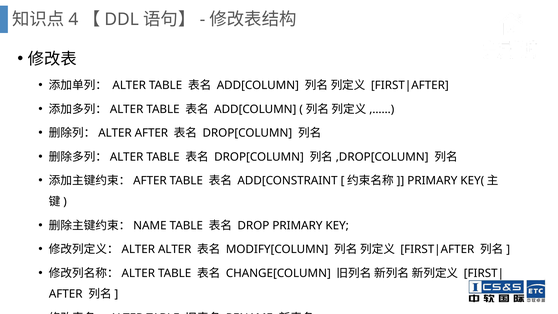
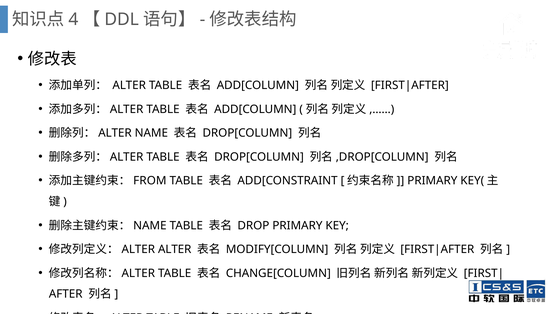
ALTER AFTER: AFTER -> NAME (151, 133)
AFTER: AFTER -> FROM (150, 181)
